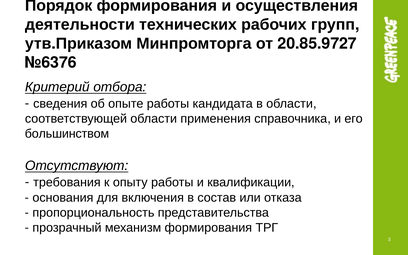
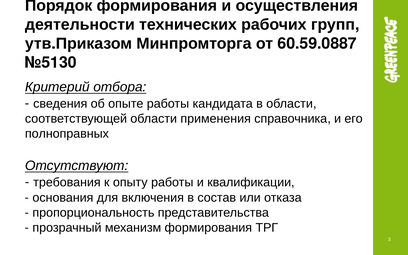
20.85.9727: 20.85.9727 -> 60.59.0887 (317, 44)
№6376: №6376 -> №5130 (51, 63)
большинством: большинством -> полноправных (67, 134)
